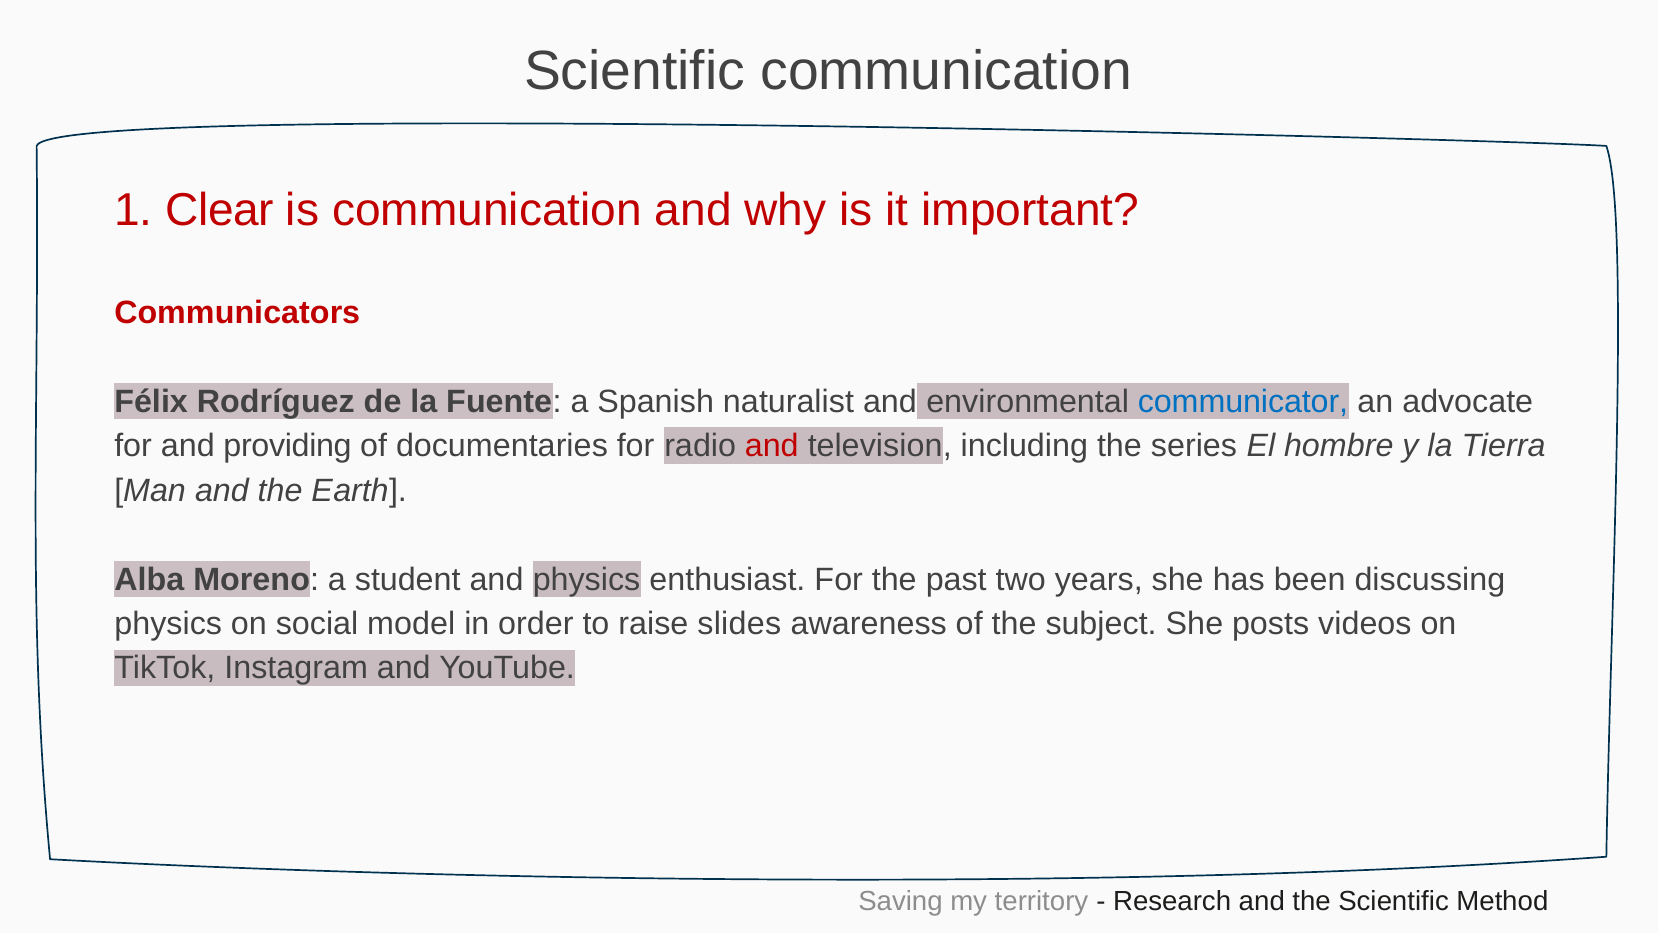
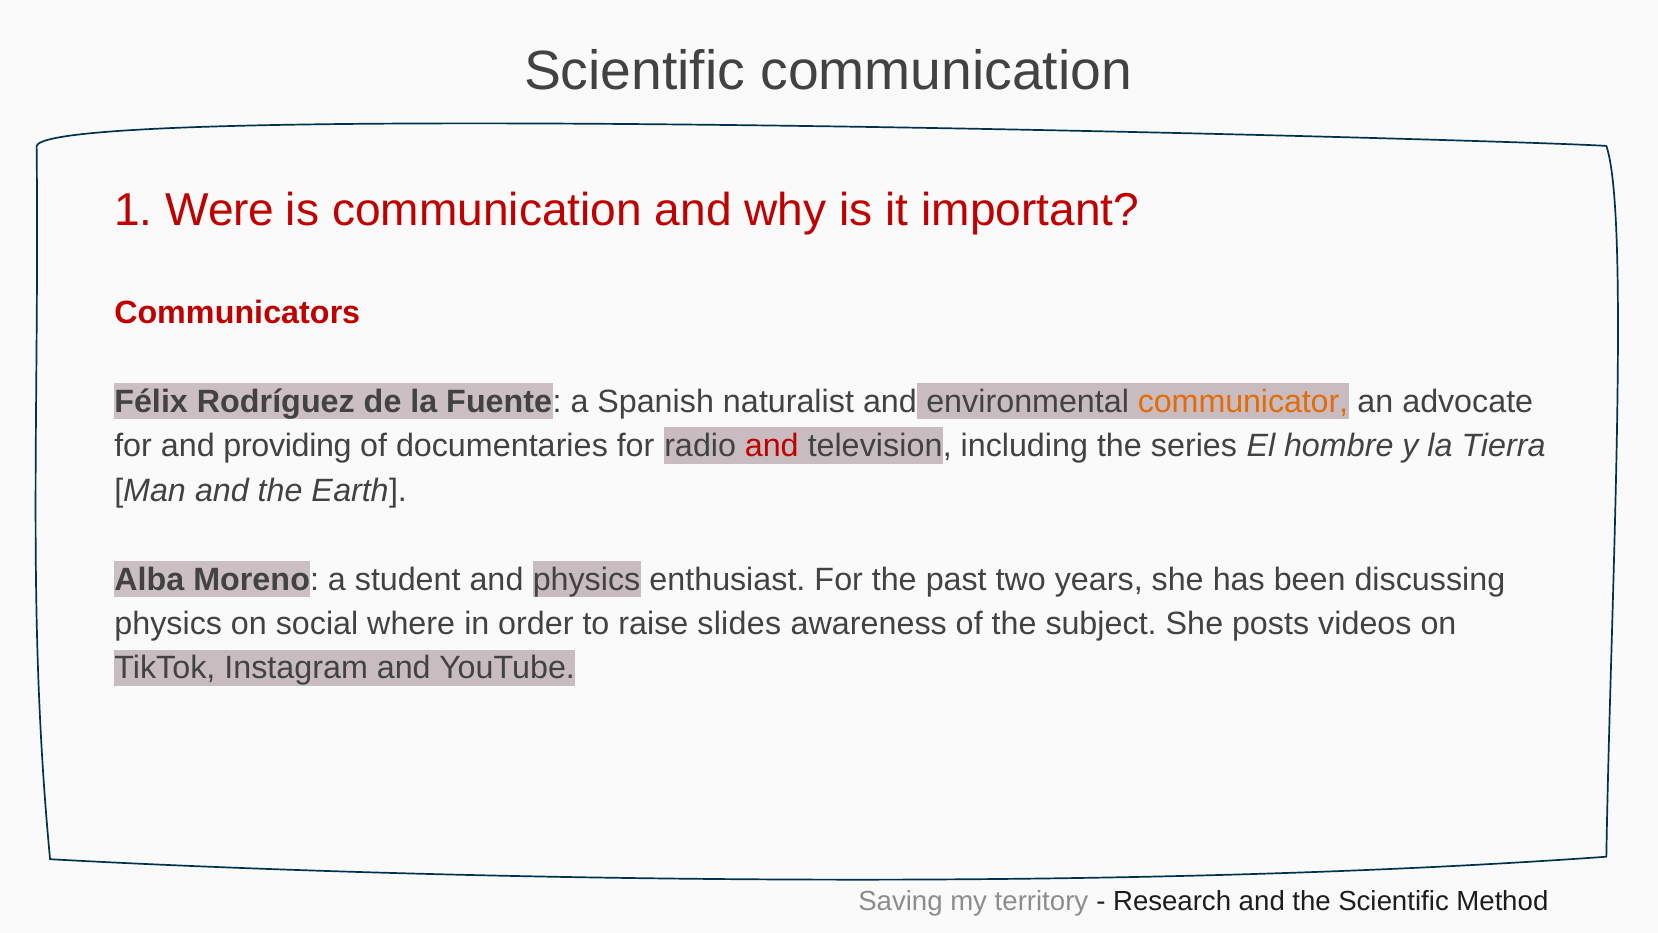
Clear: Clear -> Were (220, 211)
communicator colour: blue -> orange (1243, 401)
model: model -> where (411, 624)
